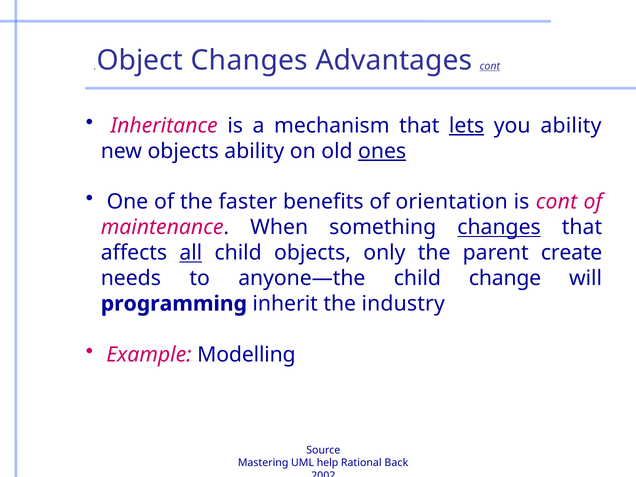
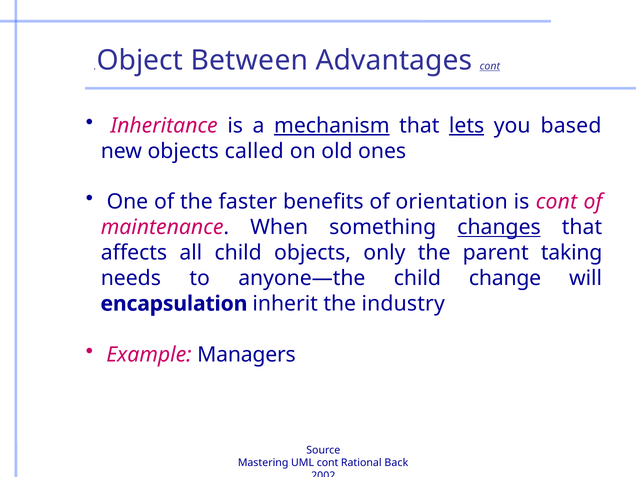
Object Changes: Changes -> Between (249, 60)
mechanism underline: none -> present (332, 126)
you ability: ability -> based (571, 126)
objects ability: ability -> called (254, 151)
ones underline: present -> none (382, 151)
all underline: present -> none (191, 253)
create: create -> taking (572, 253)
programming: programming -> encapsulation (174, 304)
Modelling: Modelling -> Managers (246, 355)
UML help: help -> cont (328, 463)
